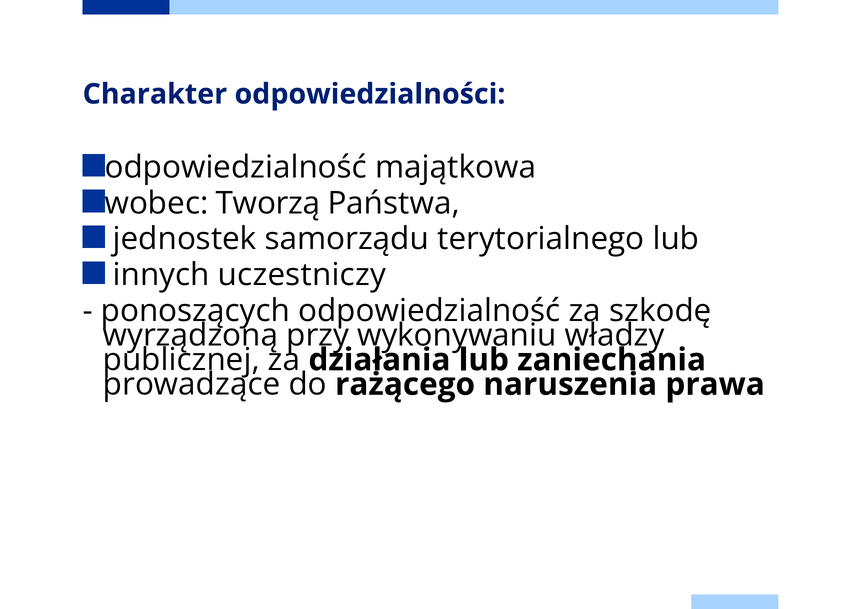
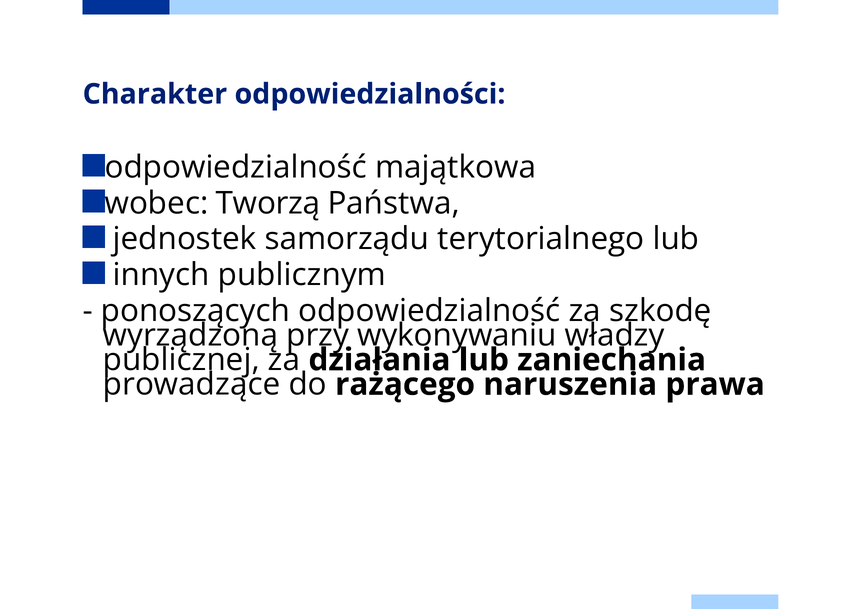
uczestniczy: uczestniczy -> publicznym (302, 275)
